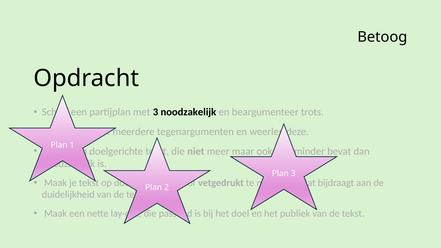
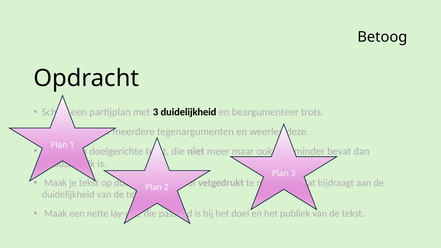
3 noodzakelijk: noodzakelijk -> duidelijkheid (188, 112)
